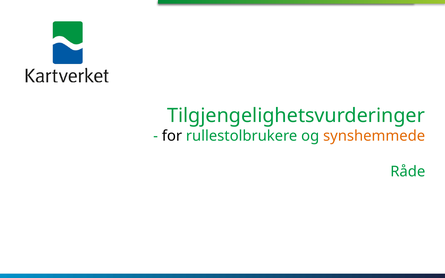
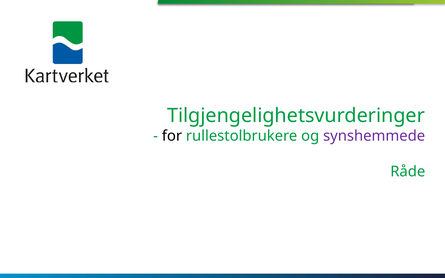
synshemmede colour: orange -> purple (374, 136)
